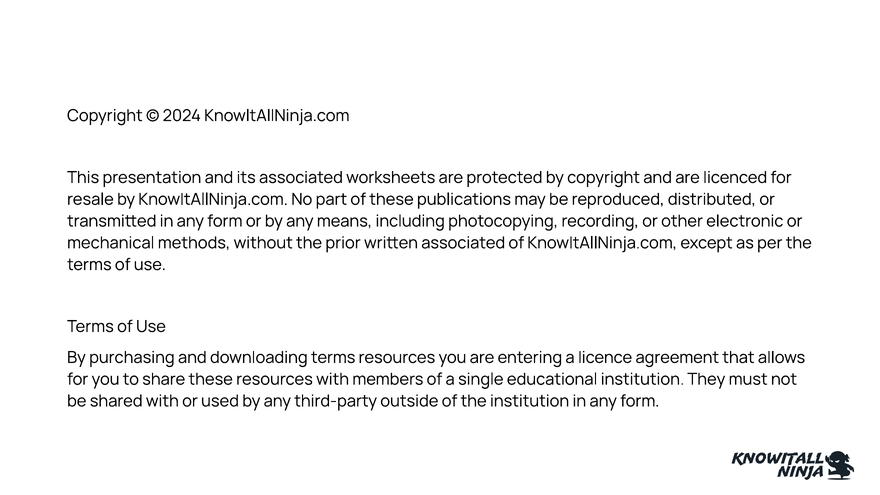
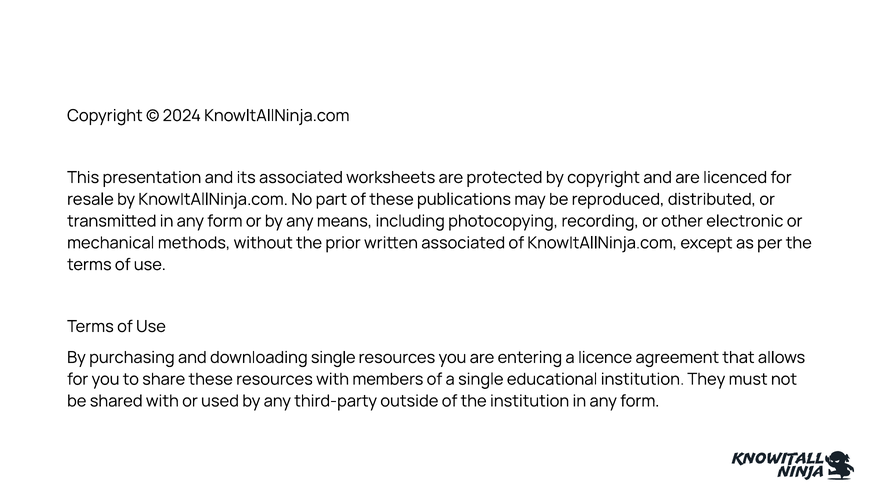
downloading terms: terms -> single (333, 357)
